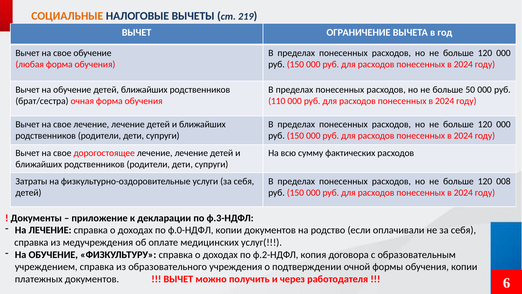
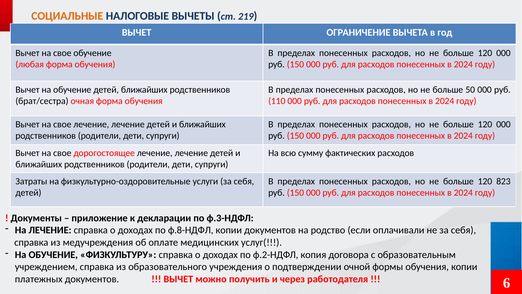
008: 008 -> 823 (503, 181)
ф.0-НДФЛ: ф.0-НДФЛ -> ф.8-НДФЛ (191, 230)
